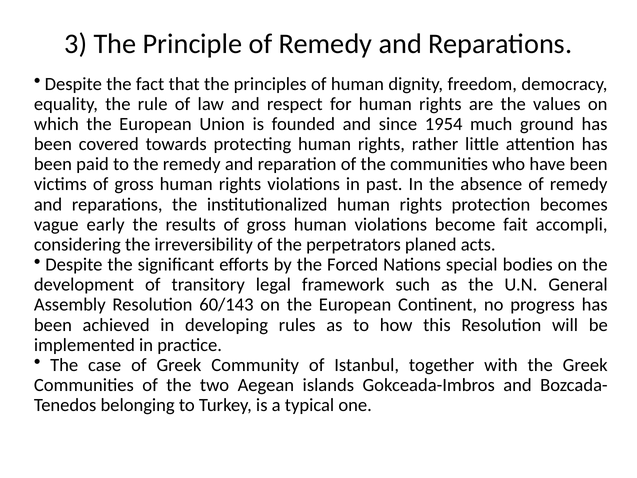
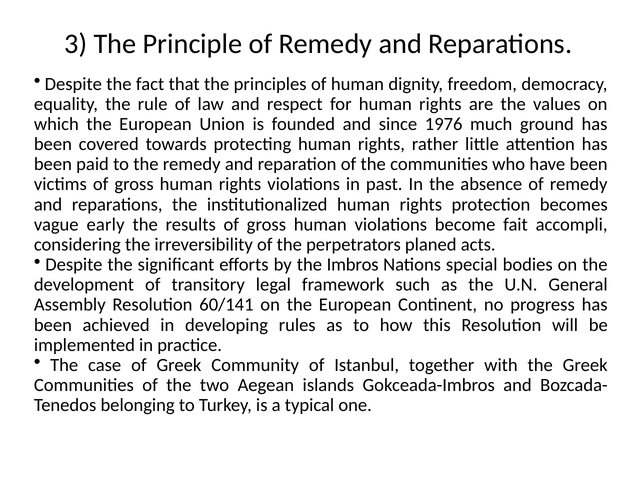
1954: 1954 -> 1976 (444, 124)
Forced: Forced -> Imbros (353, 265)
60/143: 60/143 -> 60/141 (226, 305)
